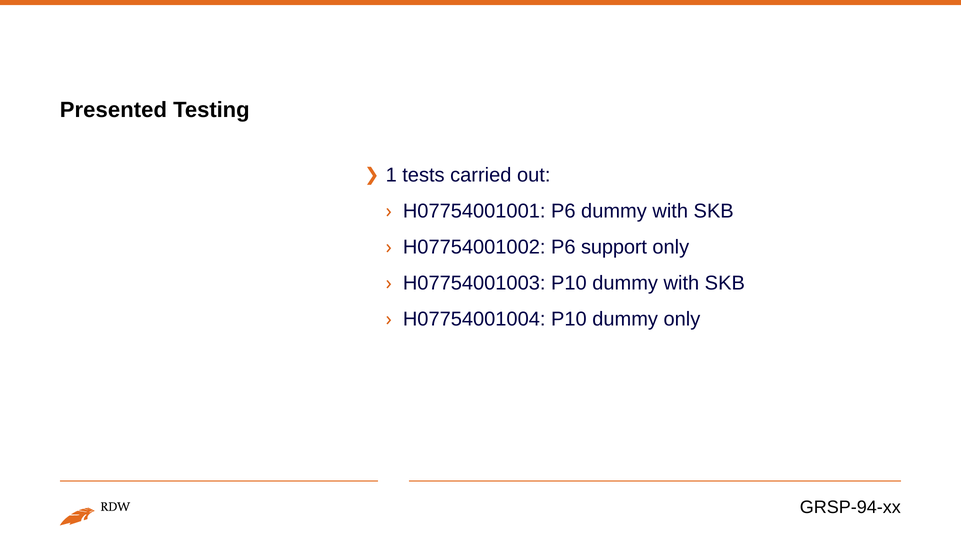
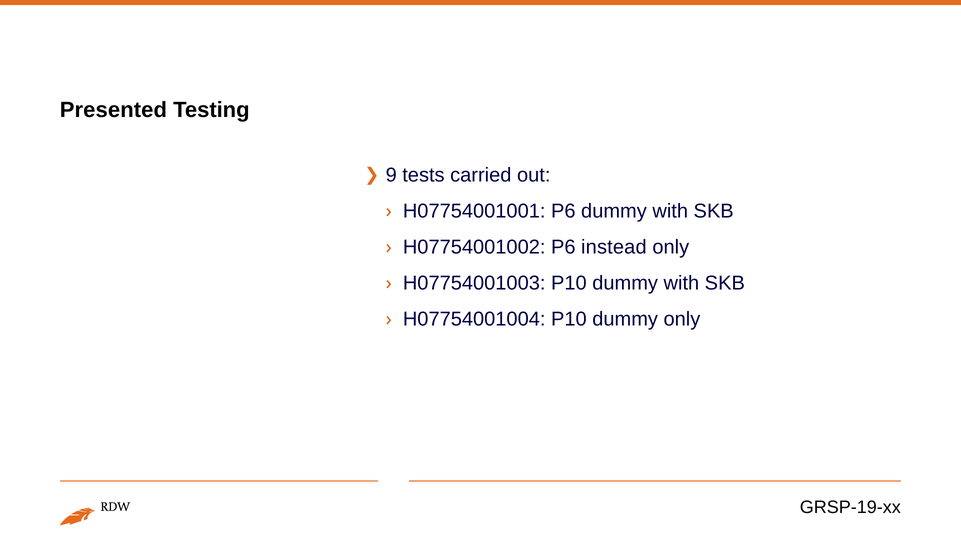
1: 1 -> 9 (391, 175)
support: support -> instead (614, 247)
GRSP-94-xx: GRSP-94-xx -> GRSP-19-xx (850, 507)
